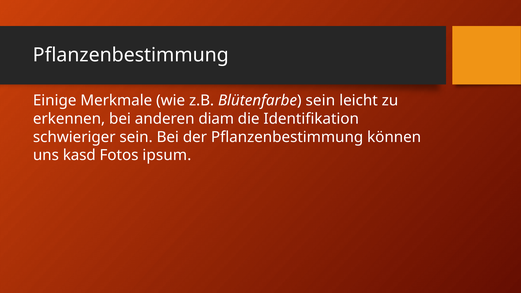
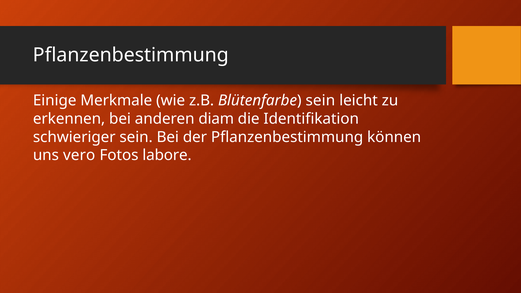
kasd: kasd -> vero (79, 155)
ipsum: ipsum -> labore (167, 155)
